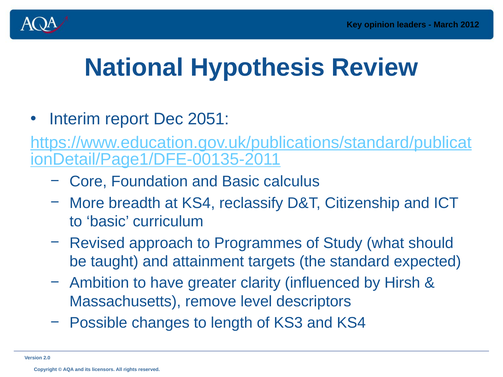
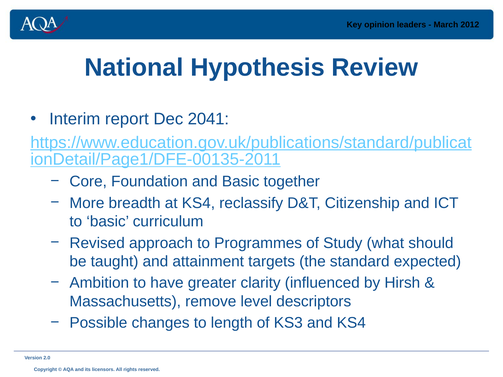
2051: 2051 -> 2041 (208, 119)
calculus: calculus -> together (292, 182)
